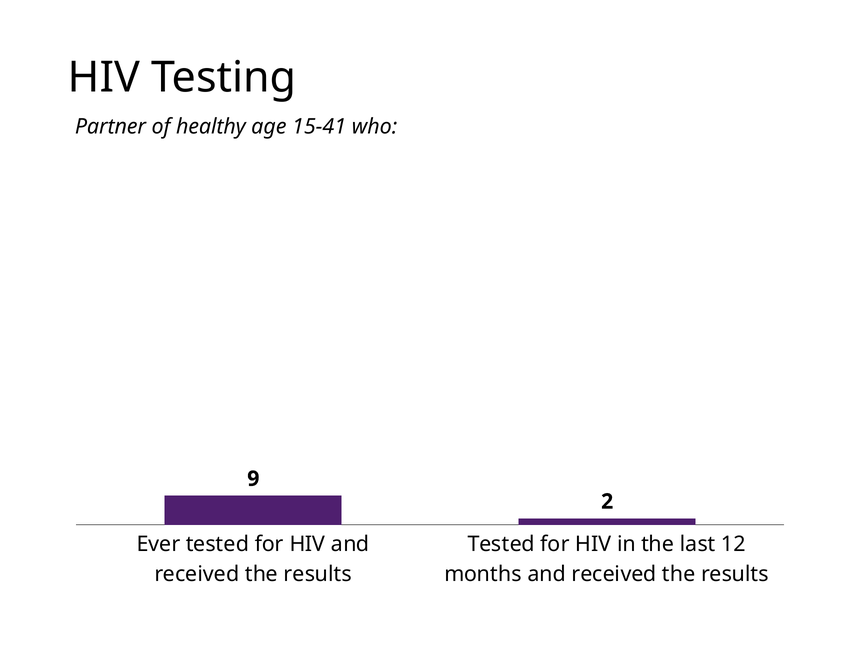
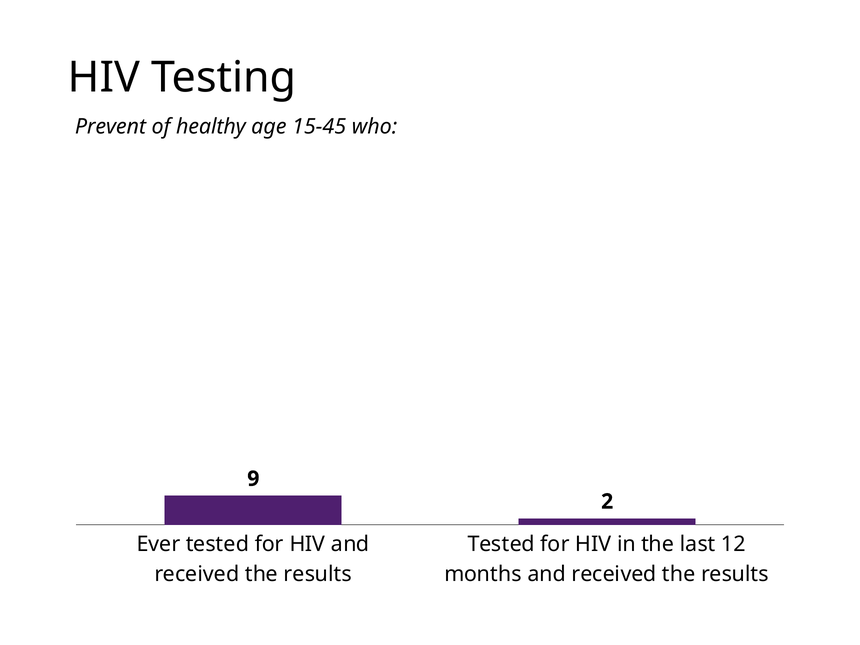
Partner: Partner -> Prevent (110, 127)
15-41: 15-41 -> 15-45 (319, 127)
